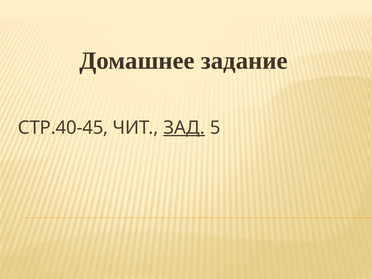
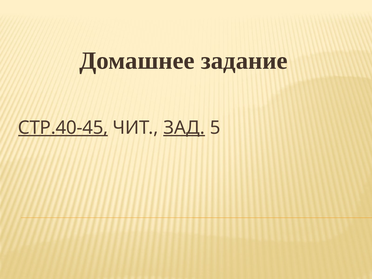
СТР.40-45 underline: none -> present (63, 128)
